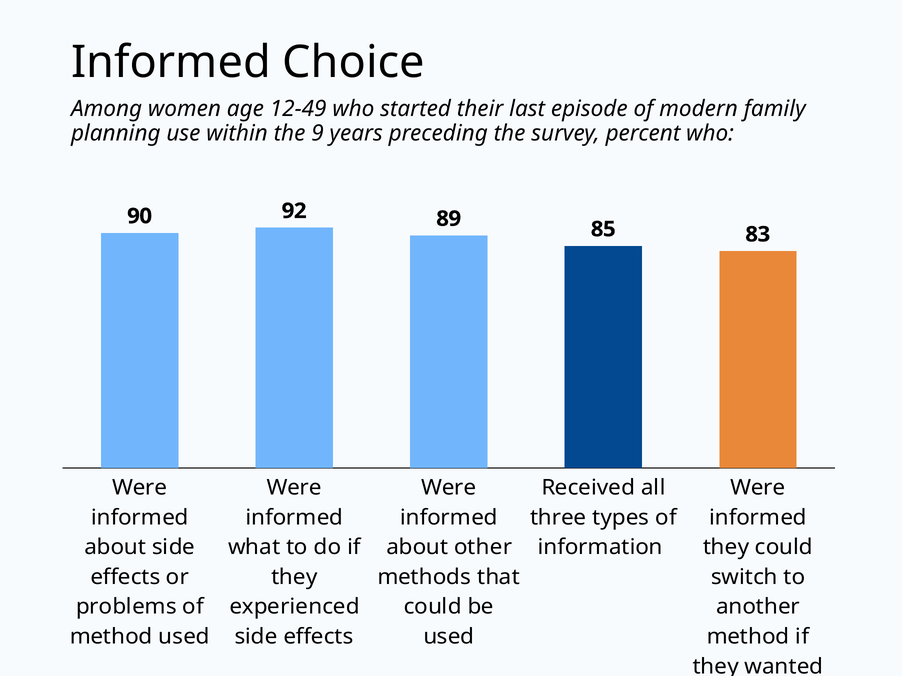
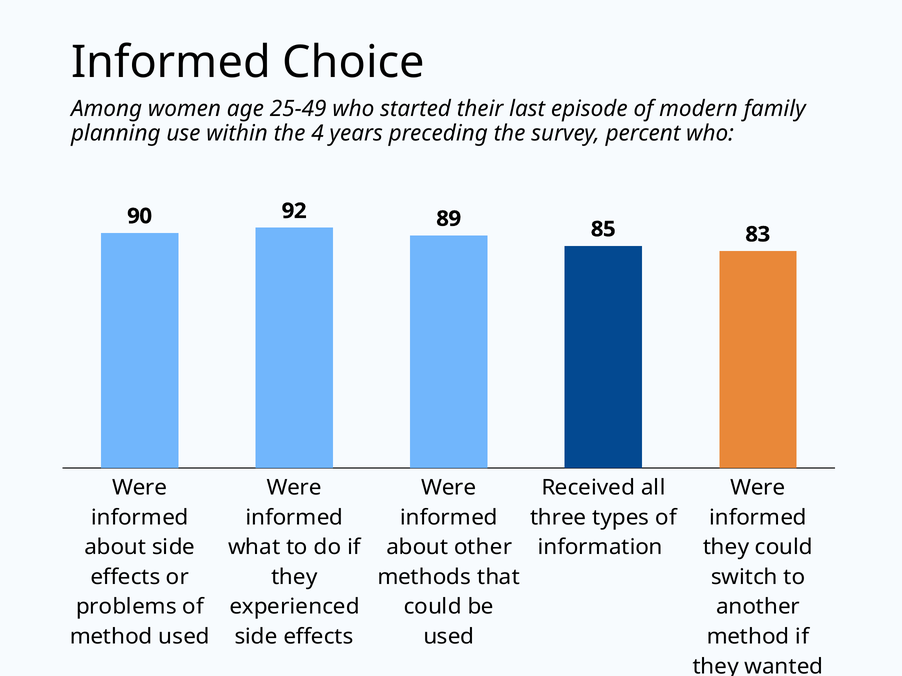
12-49: 12-49 -> 25-49 (298, 109)
9: 9 -> 4 (318, 133)
